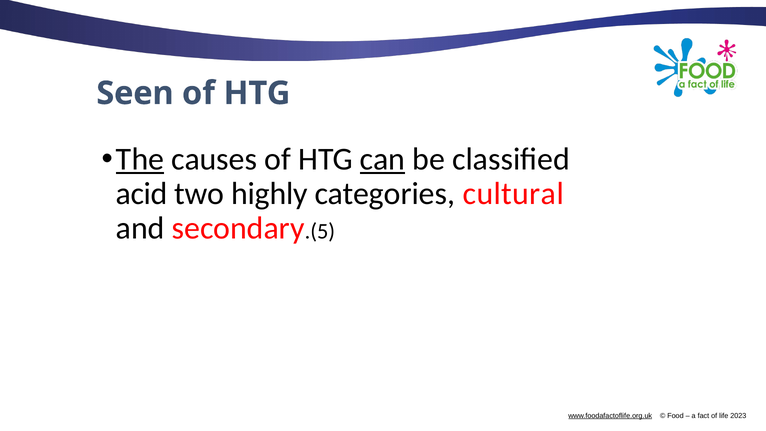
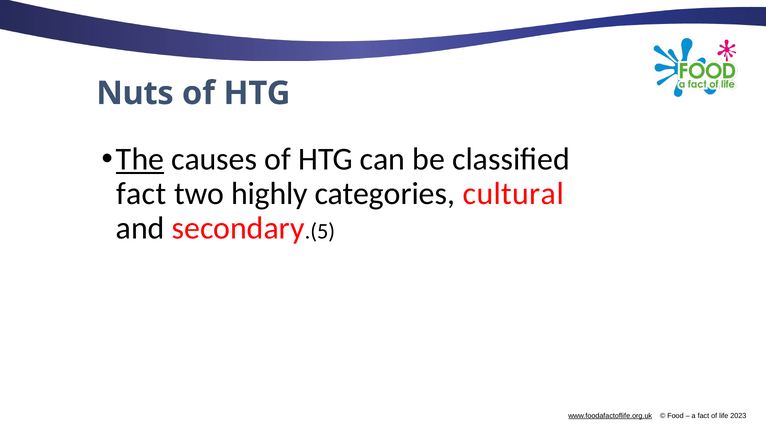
Seen: Seen -> Nuts (135, 93)
can underline: present -> none (383, 159)
acid: acid -> fact (141, 194)
